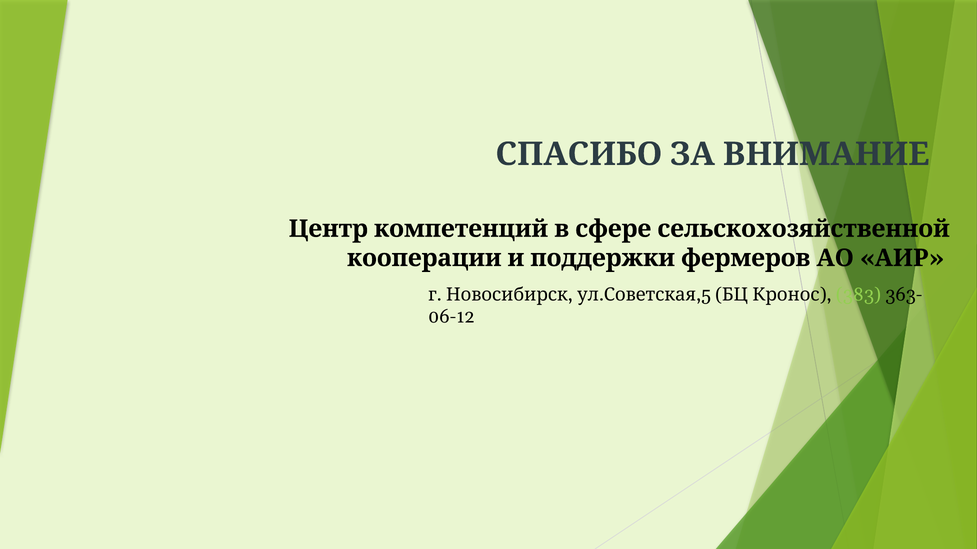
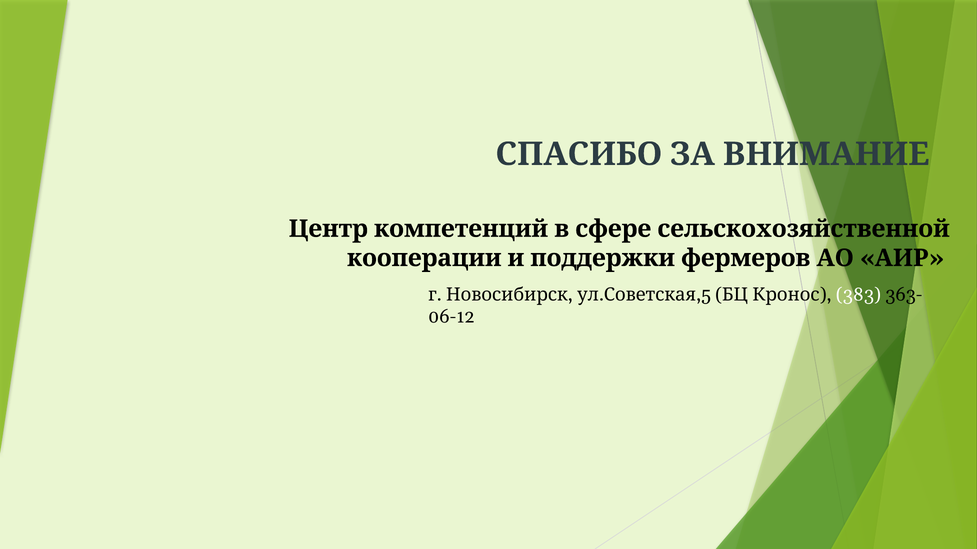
383 colour: light green -> white (858, 295)
